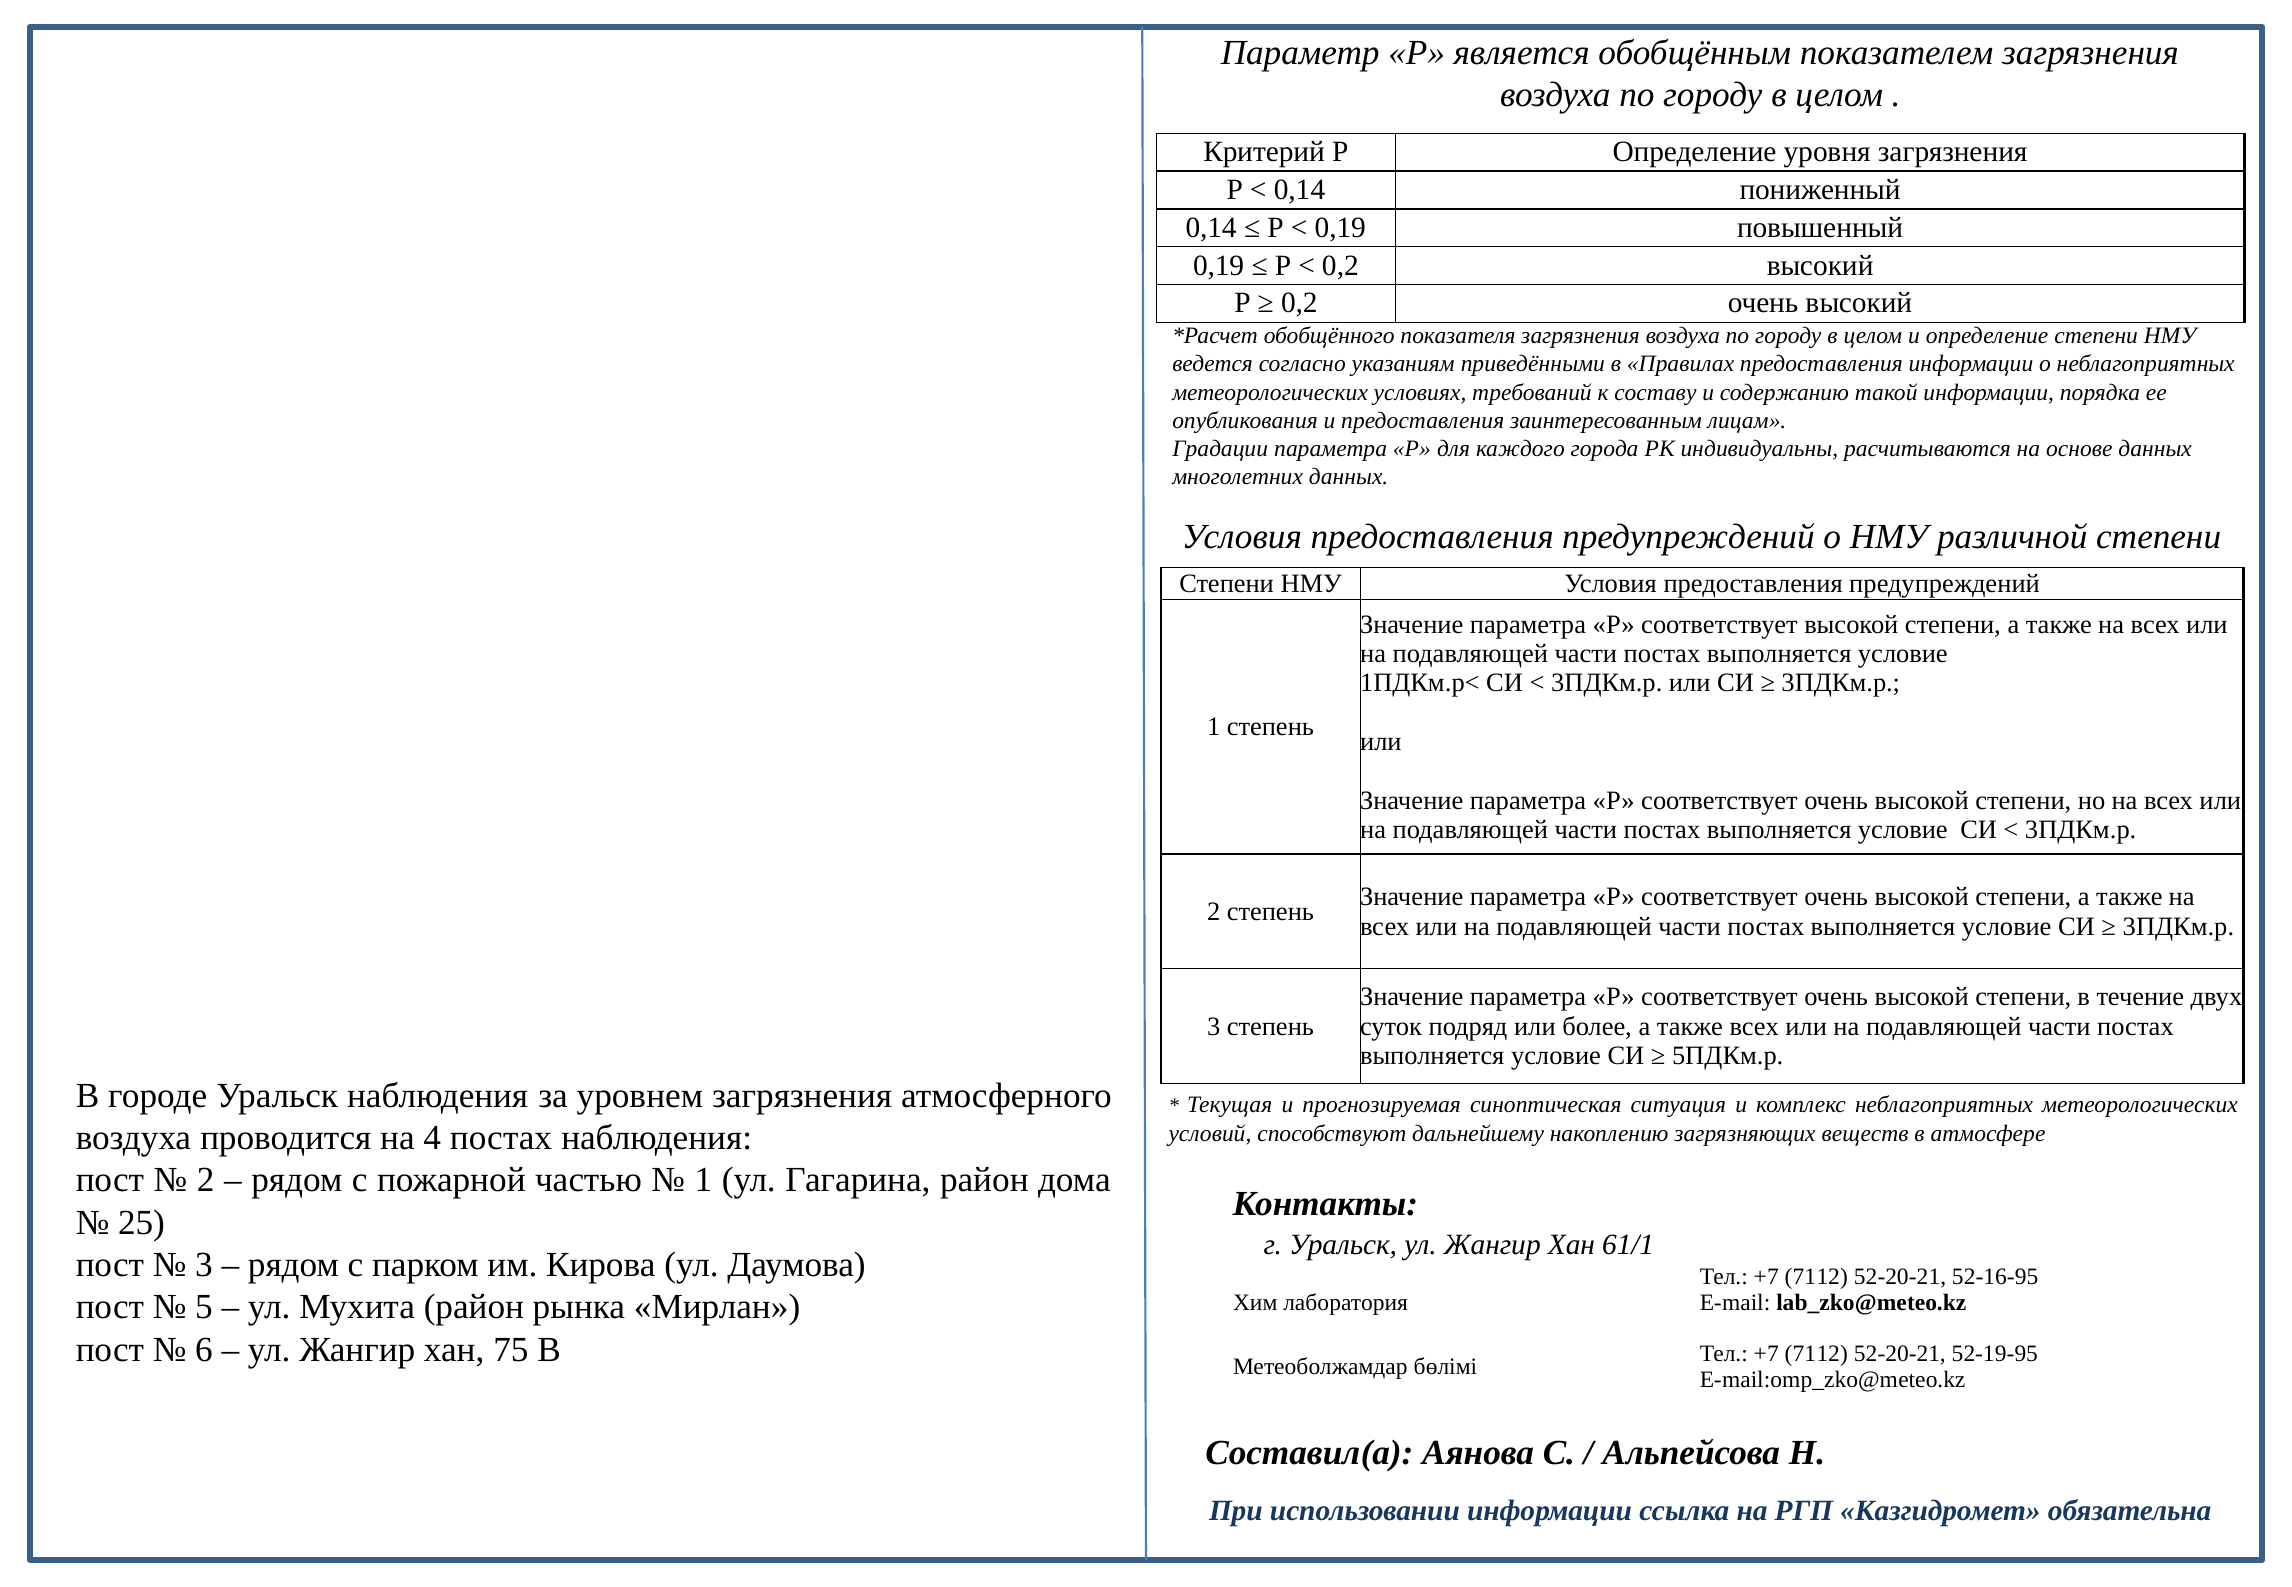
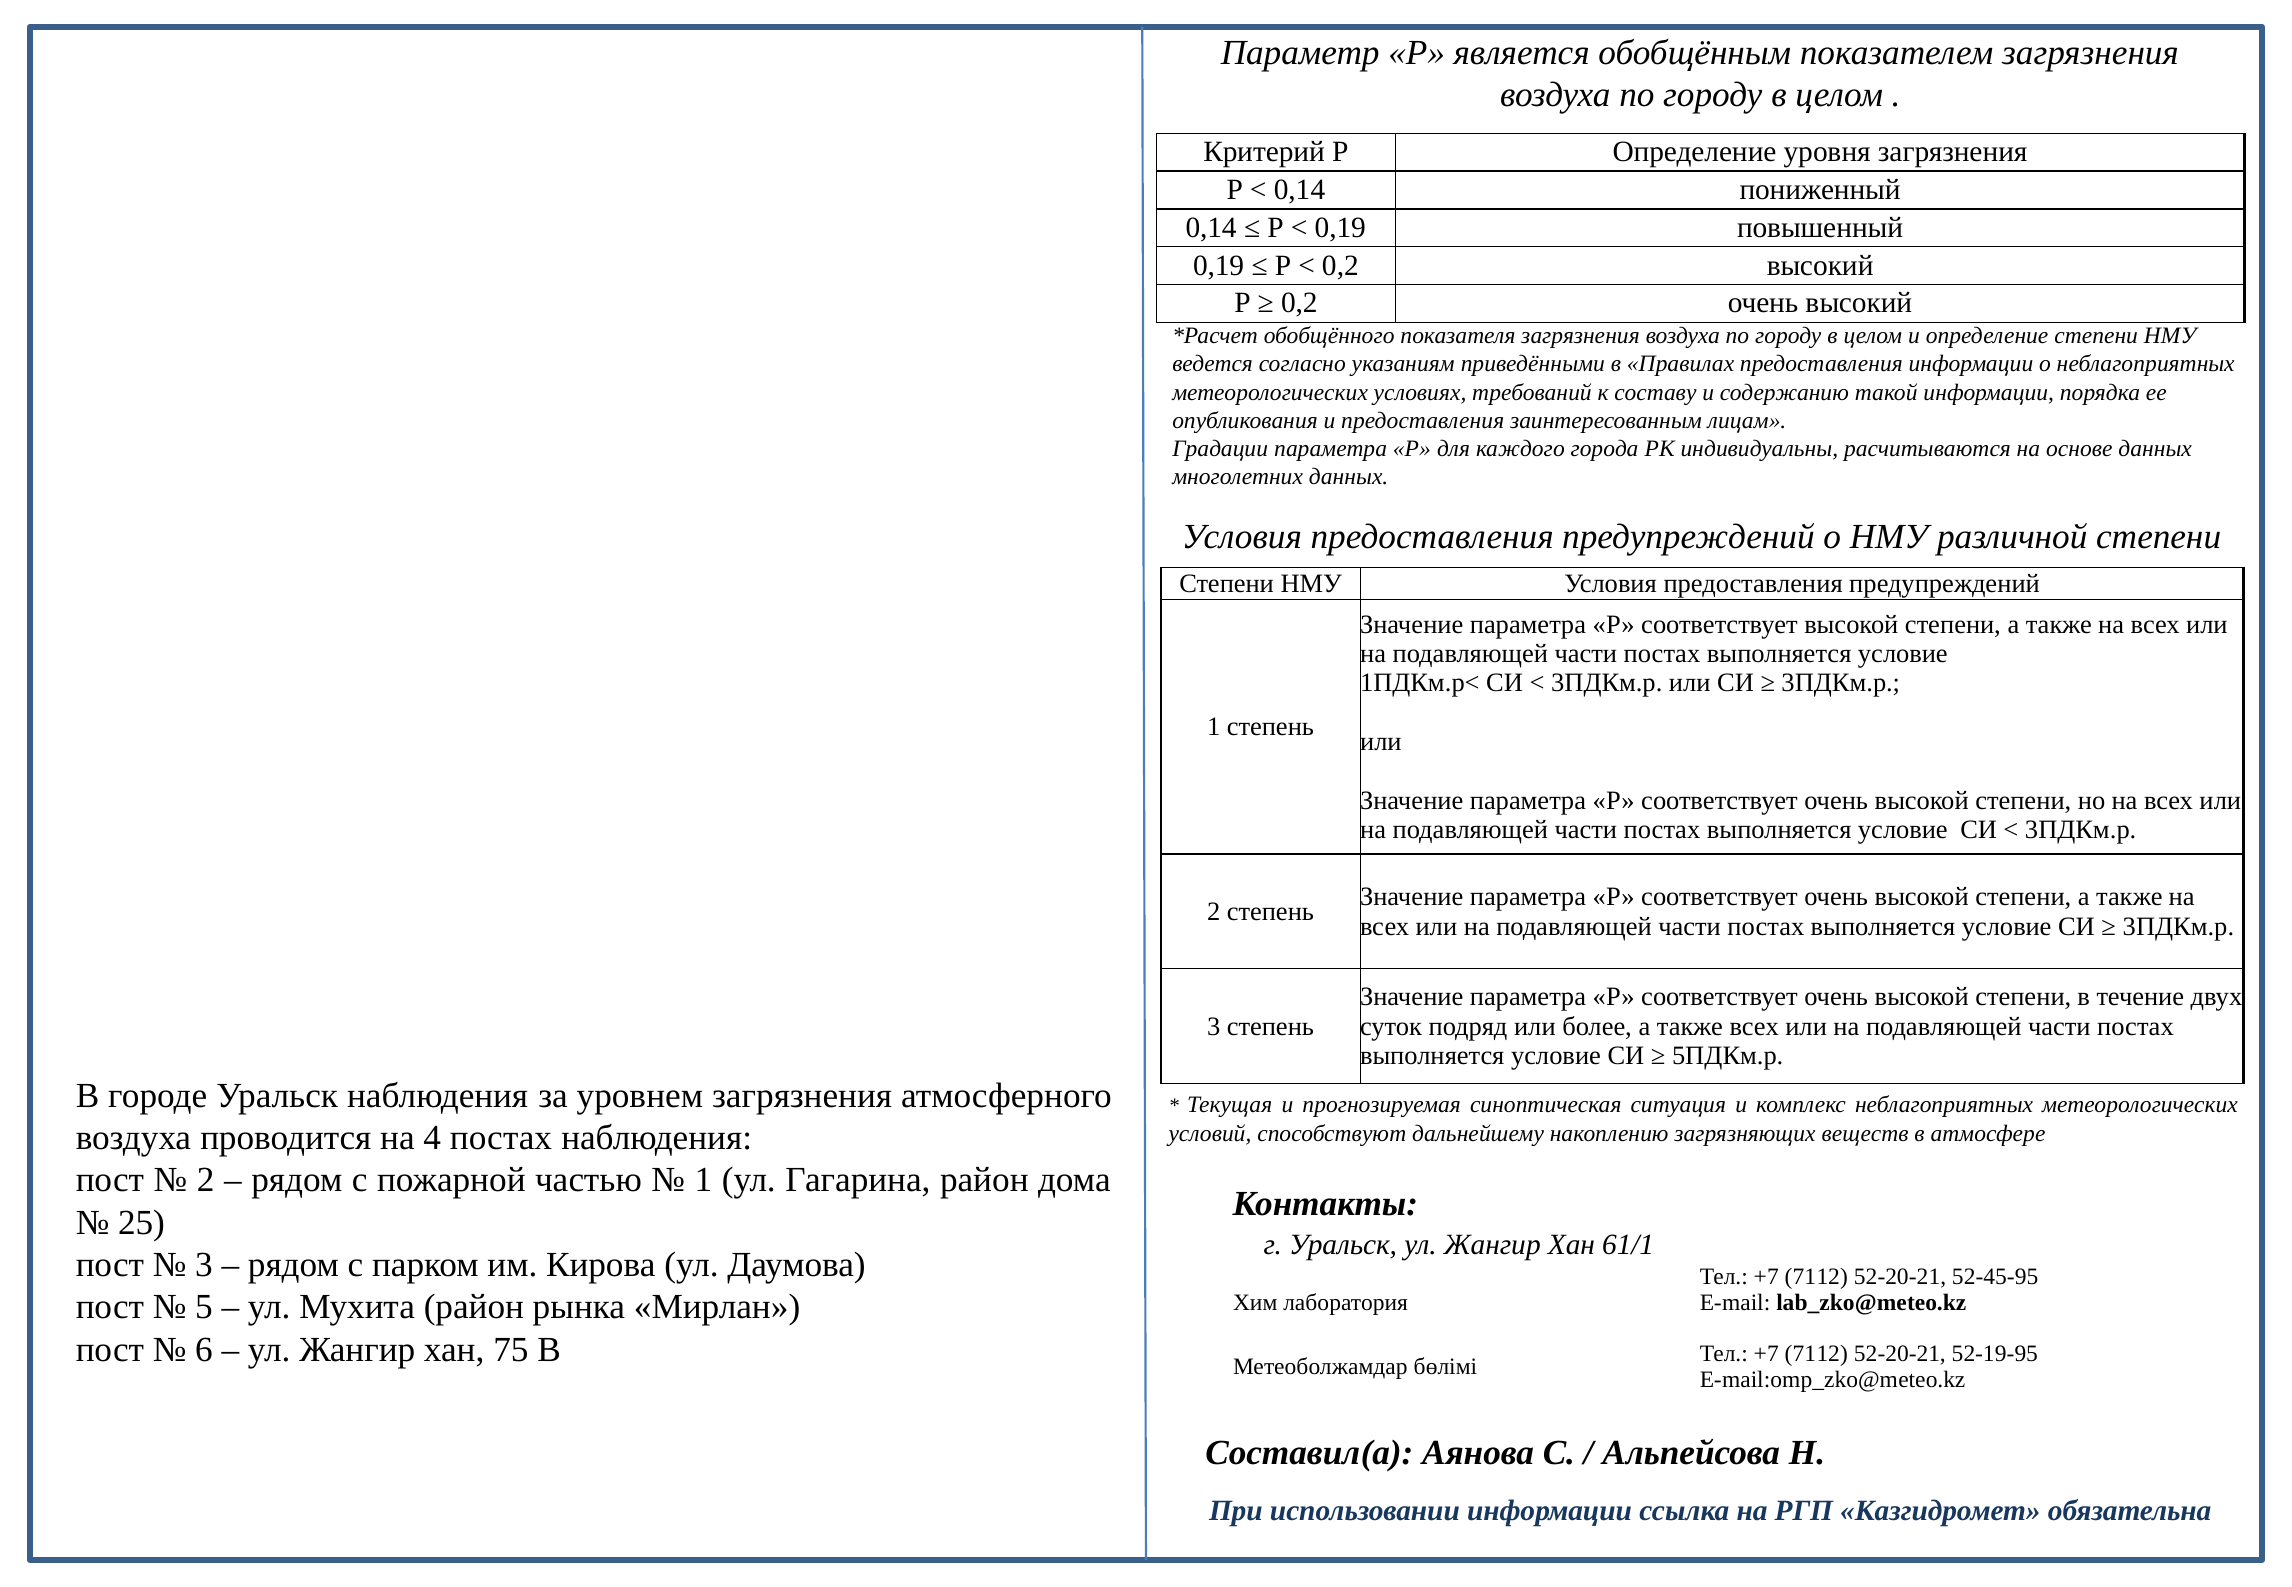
52-16-95: 52-16-95 -> 52-45-95 (1995, 1276)
